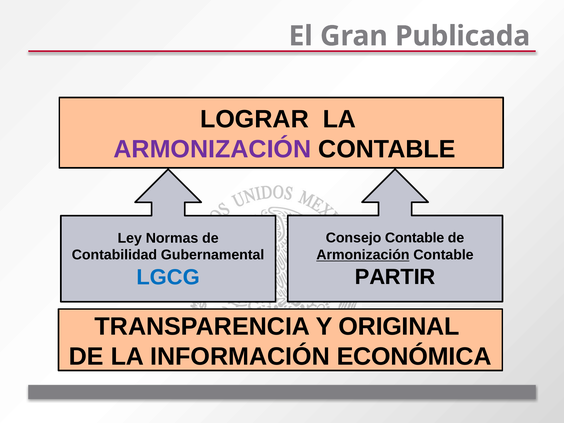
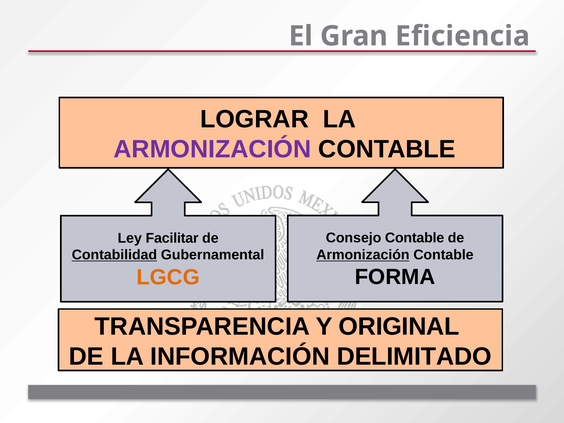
Publicada: Publicada -> Eficiencia (462, 36)
Normas: Normas -> Facilitar (172, 238)
Contabilidad underline: none -> present (114, 255)
PARTIR: PARTIR -> FORMA (395, 277)
LGCG colour: blue -> orange (168, 277)
ECONÓMICA: ECONÓMICA -> DELIMITADO (414, 357)
